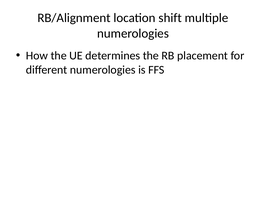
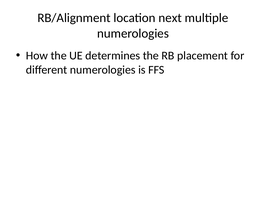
shift: shift -> next (170, 18)
